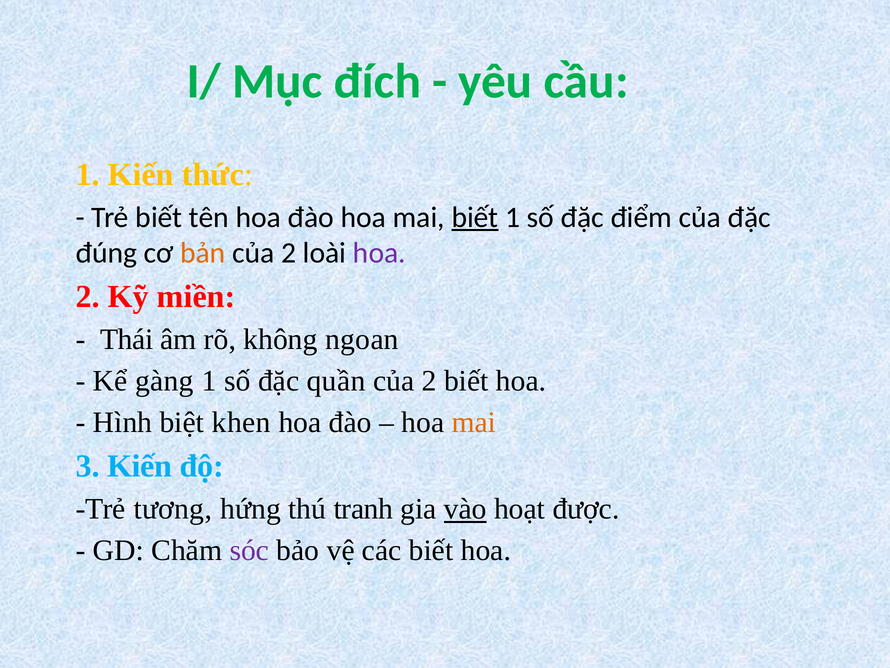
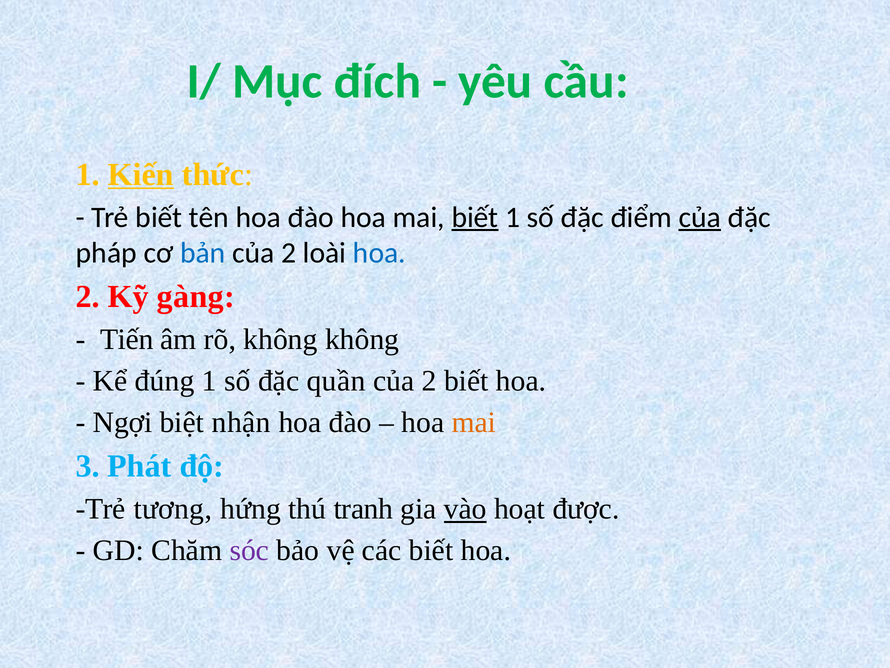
Kiến underline: none -> present (141, 174)
của underline: none -> present (700, 217)
đúng: đúng -> pháp (106, 253)
bản colour: orange -> blue (203, 253)
hoa colour: purple -> blue (379, 253)
miền: miền -> gàng (196, 296)
Thái: Thái -> Tiến (127, 339)
không ngoan: ngoan -> không (362, 339)
gàng: gàng -> đúng (165, 381)
Hình: Hình -> Ngợi (123, 422)
khen: khen -> nhận (241, 422)
3 Kiến: Kiến -> Phát (139, 466)
